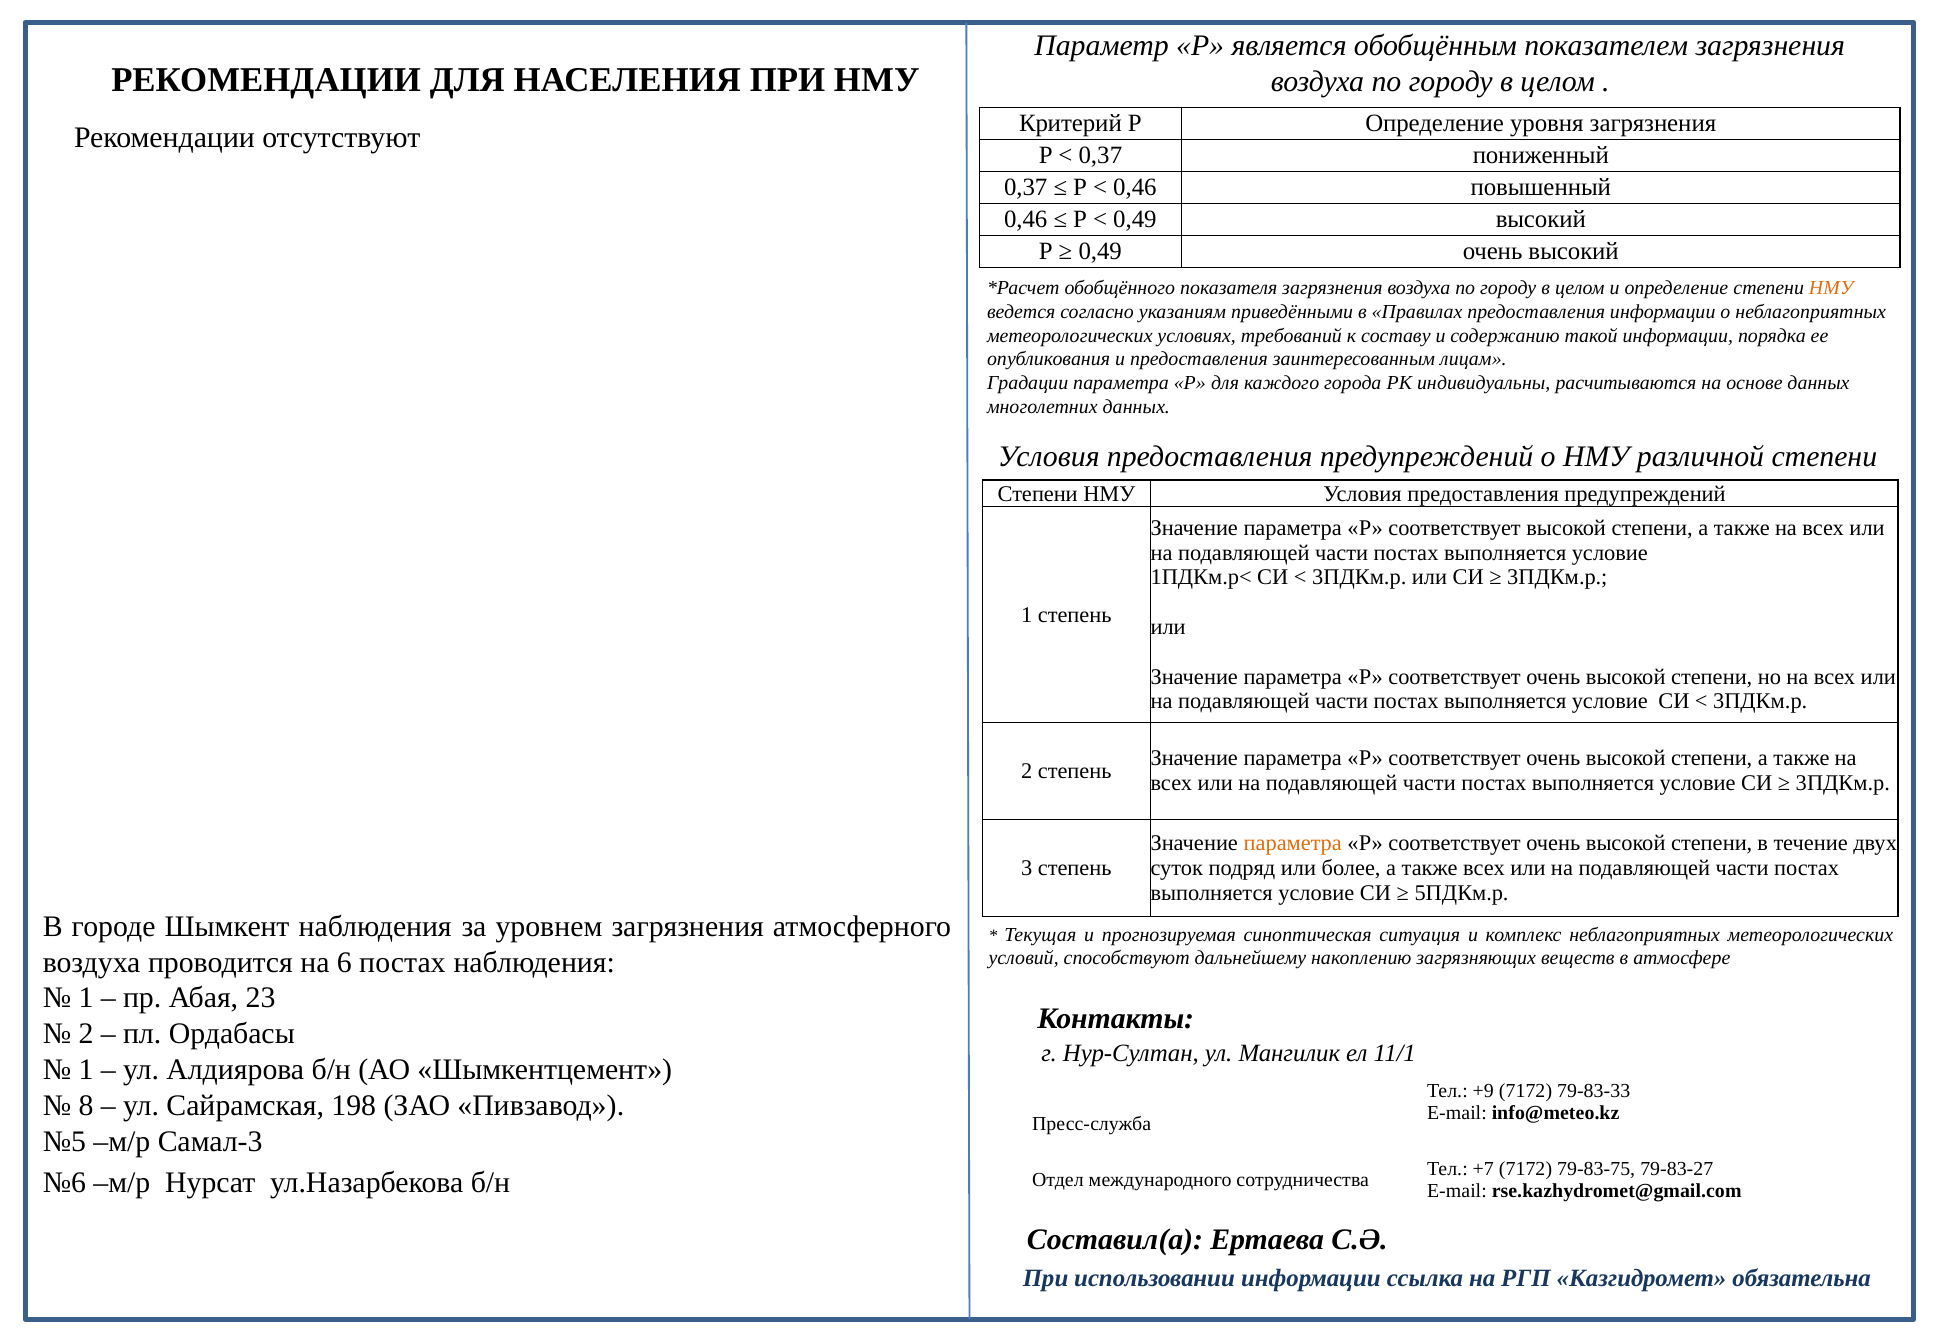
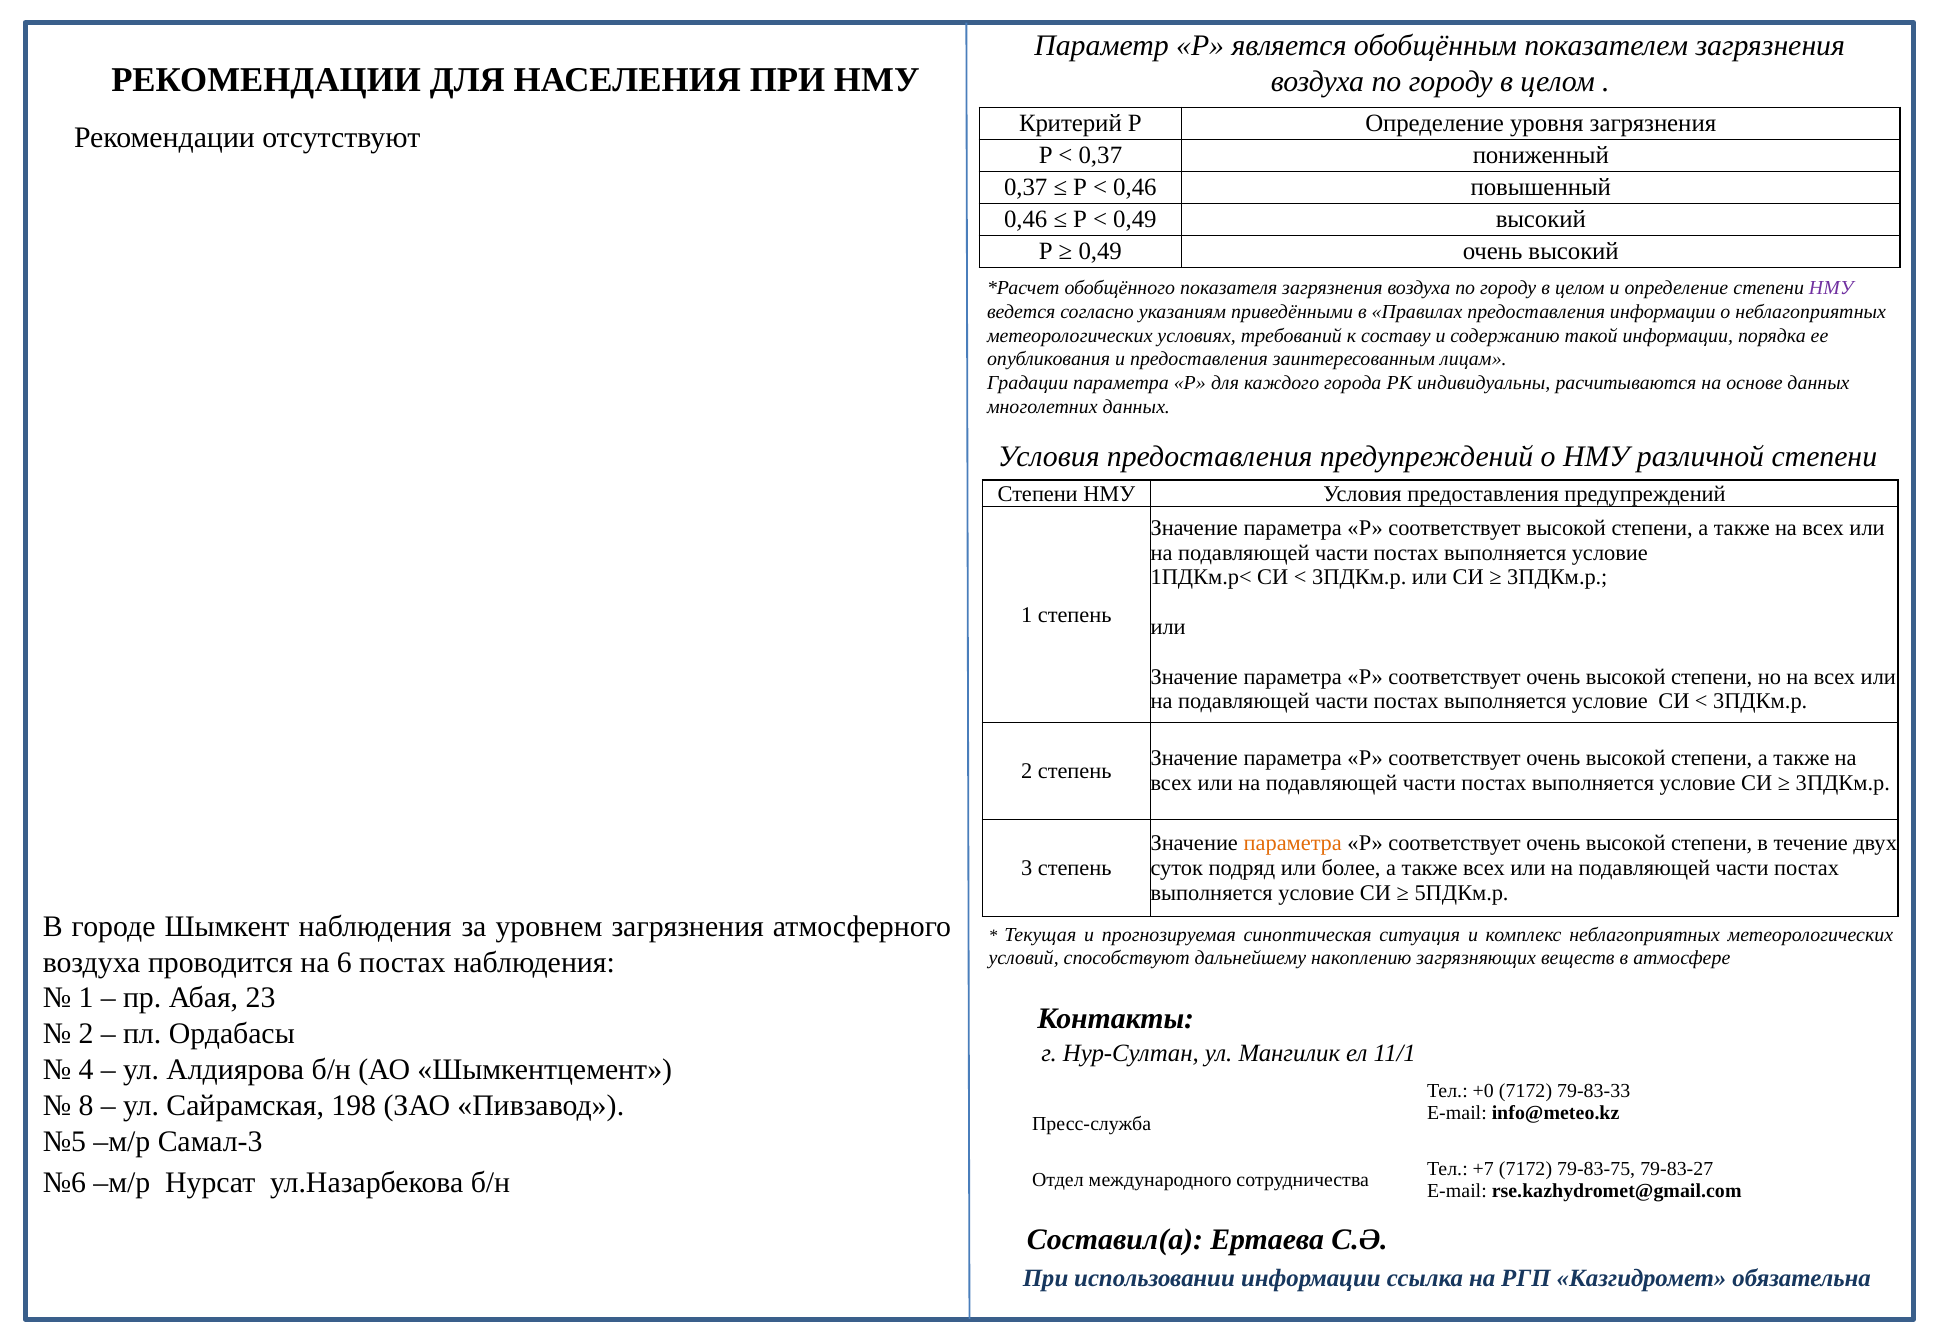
НМУ colour: orange -> purple (1831, 288)
1: 1 -> 4 (86, 1070)
+9: +9 -> +0 (1483, 1091)
